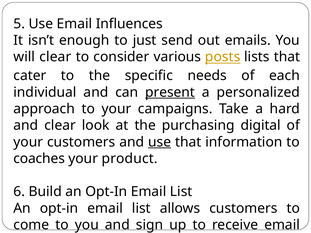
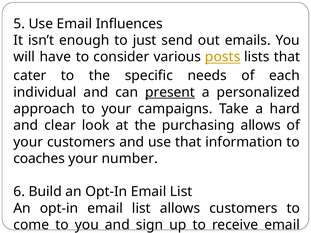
will clear: clear -> have (55, 57)
purchasing digital: digital -> allows (261, 126)
use underline: present -> none (160, 142)
product: product -> number (130, 159)
